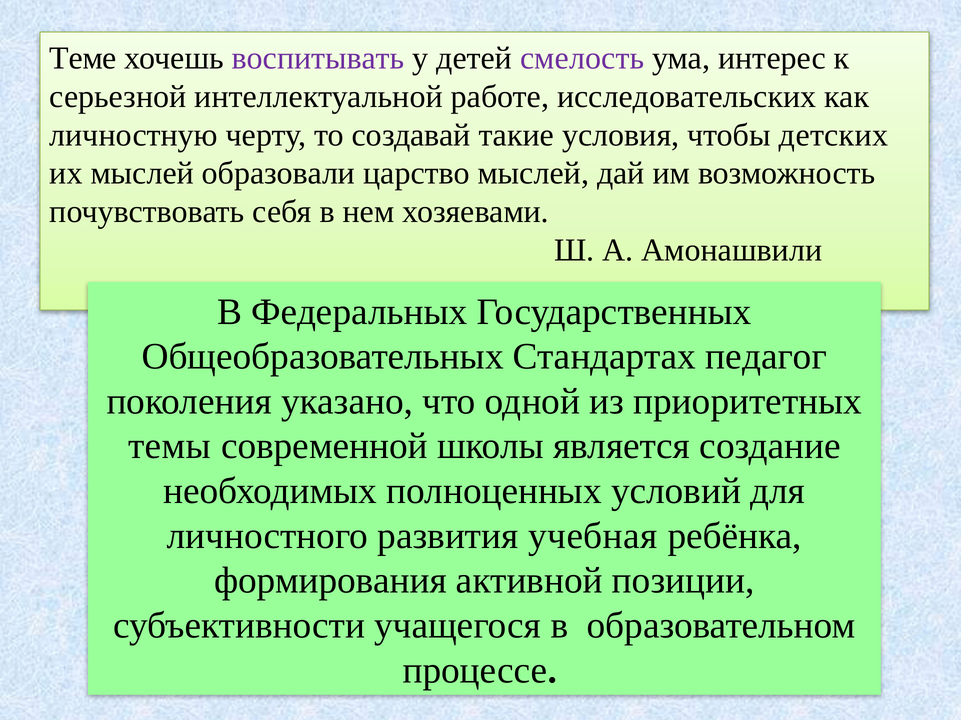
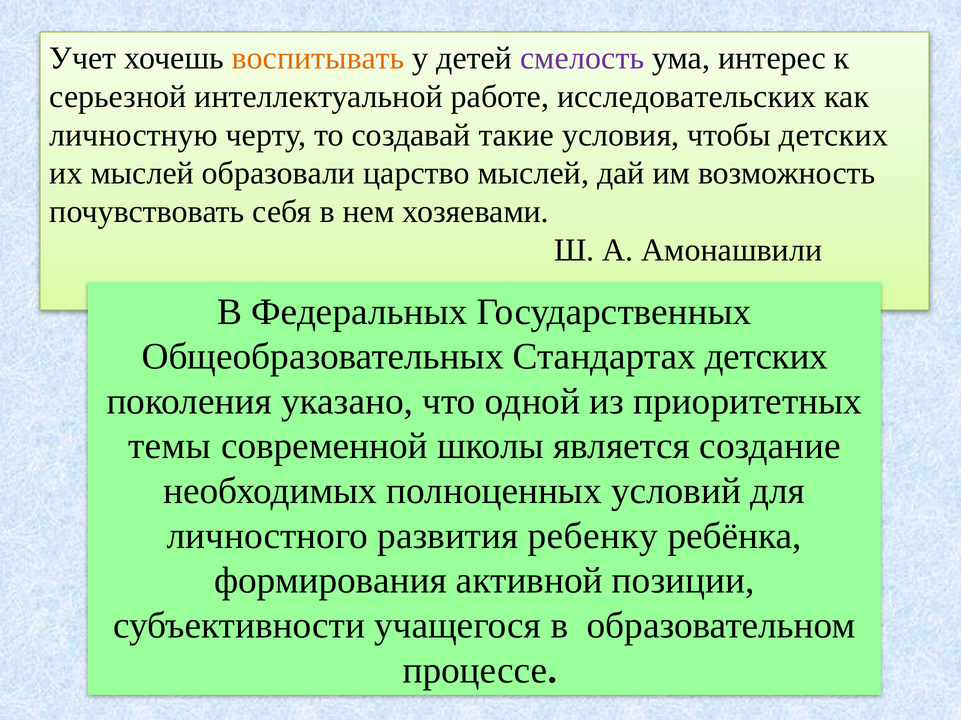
Теме: Теме -> Учет (83, 58)
воспитывать colour: purple -> orange (318, 58)
Стандартах педагог: педагог -> детских (766, 357)
учебная: учебная -> ребенку (593, 536)
